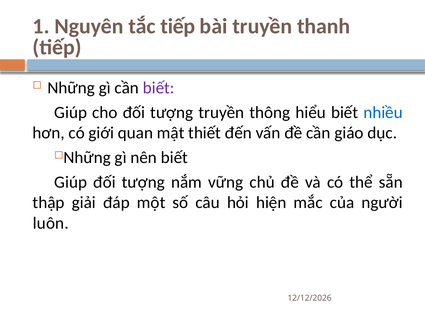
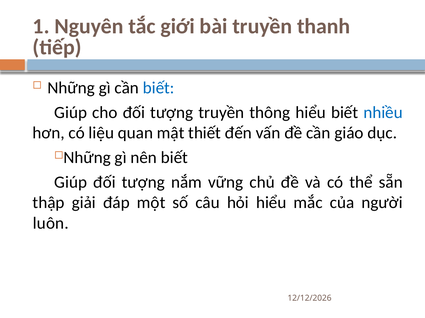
tắc tiếp: tiếp -> giới (178, 26)
biết colour: purple -> blue (159, 88)
giới: giới -> liệu (101, 133)
hỏi hiện: hiện -> hiểu (271, 203)
